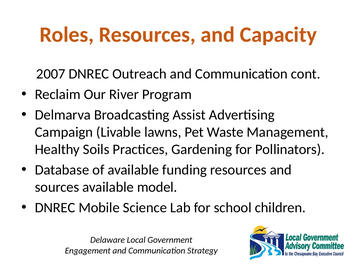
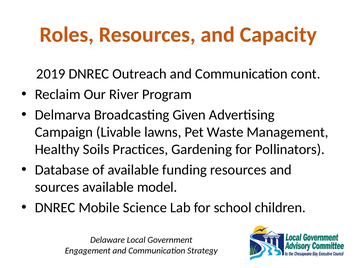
2007: 2007 -> 2019 (51, 74)
Assist: Assist -> Given (189, 115)
